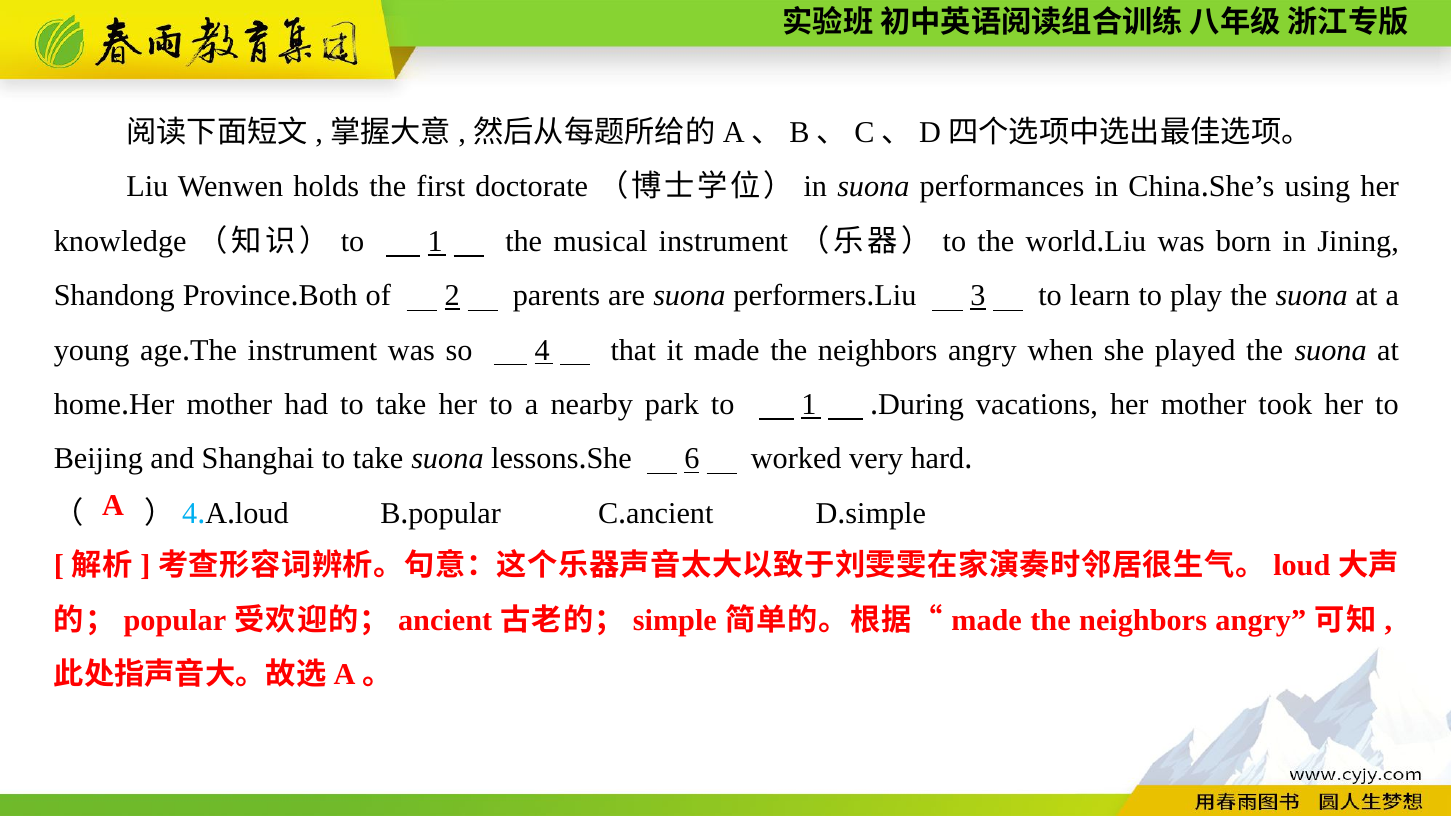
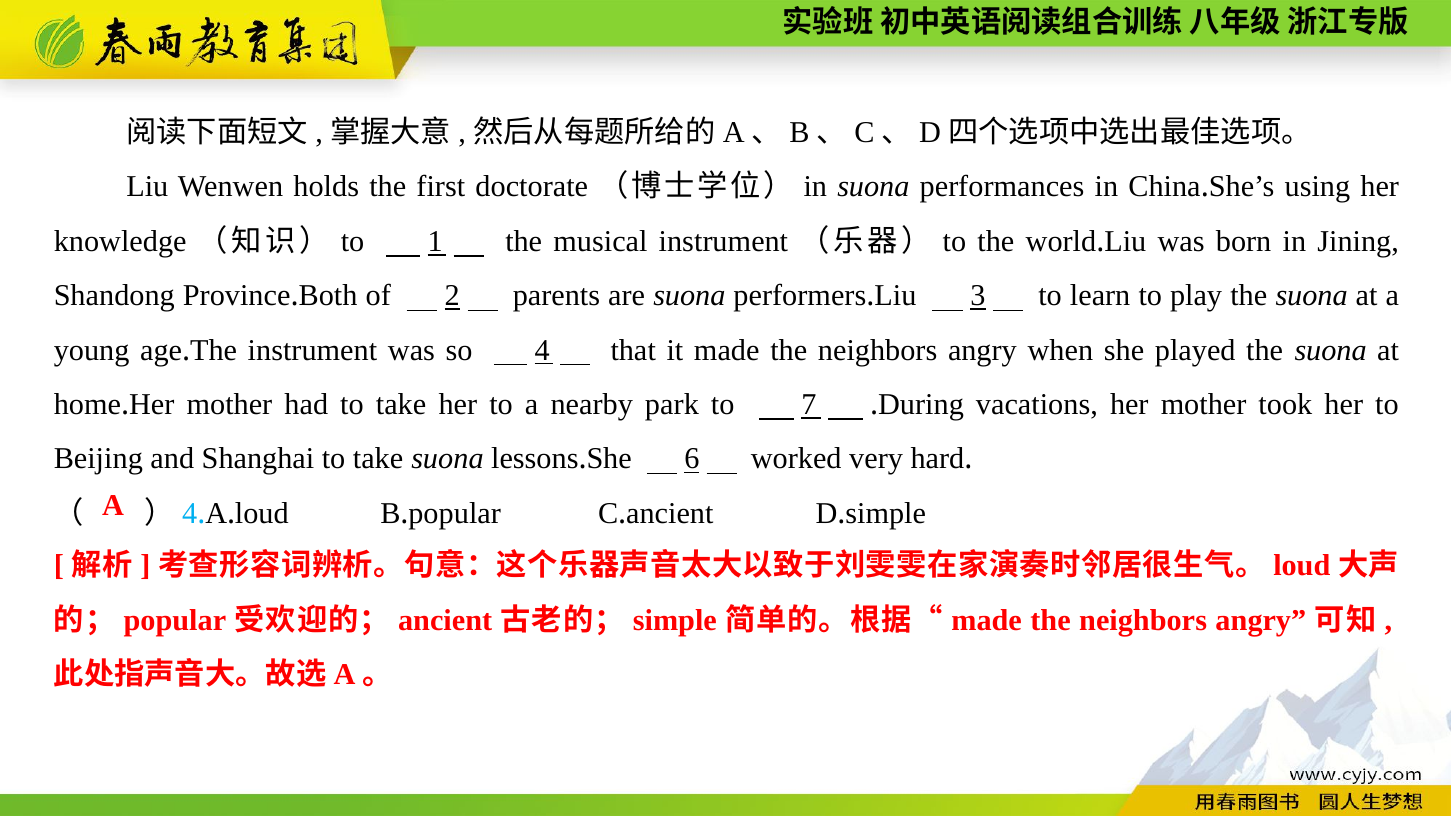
park to 1: 1 -> 7 (809, 405)
